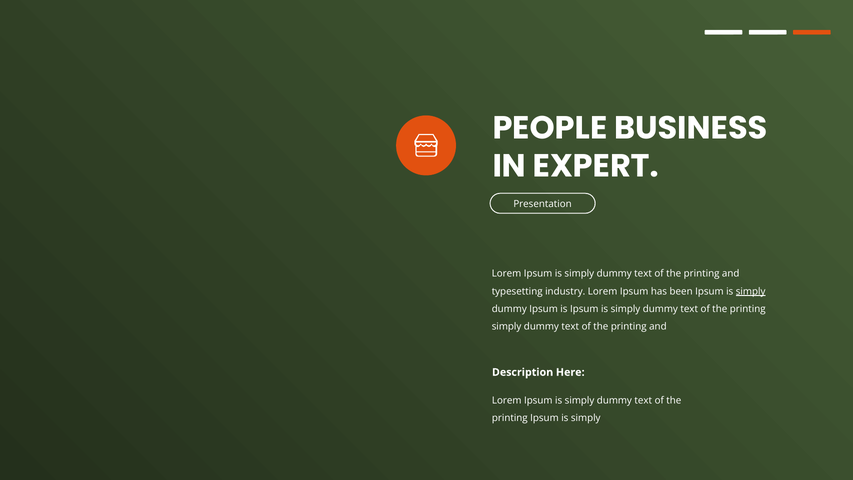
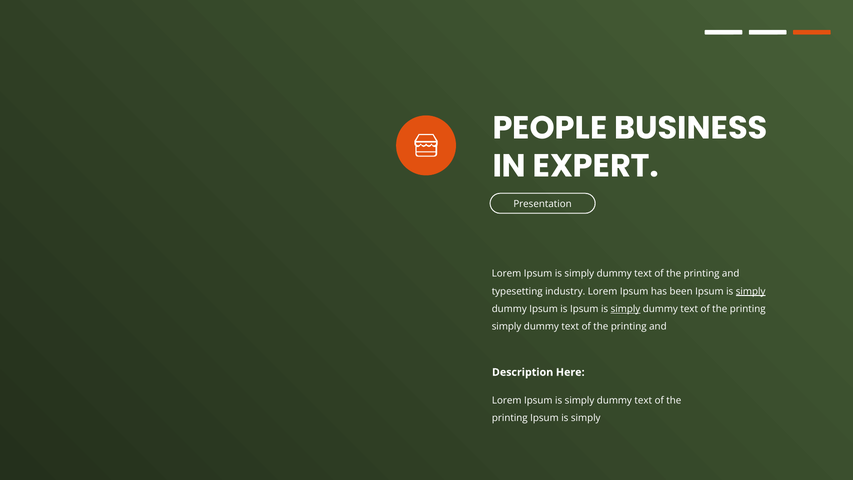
simply underline: none -> present (625, 309)
